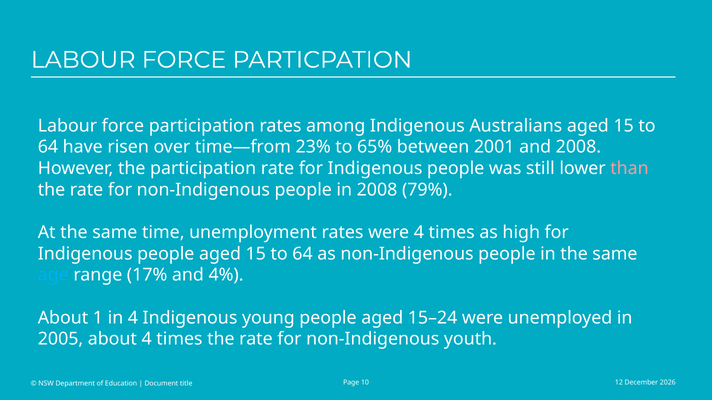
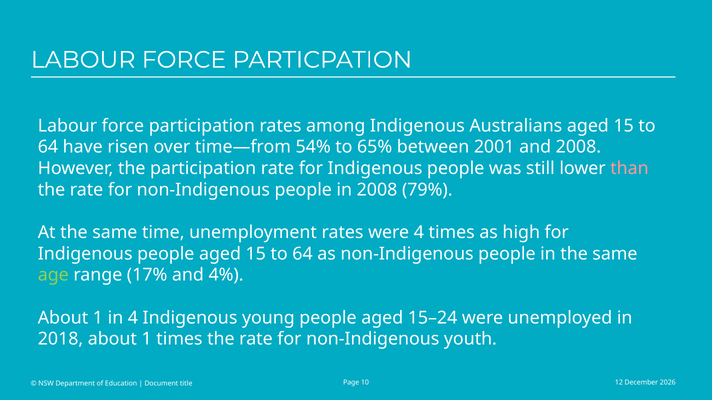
23%: 23% -> 54% (313, 147)
age colour: light blue -> light green (53, 275)
2005: 2005 -> 2018 (61, 340)
4: 4 -> 1 (147, 340)
